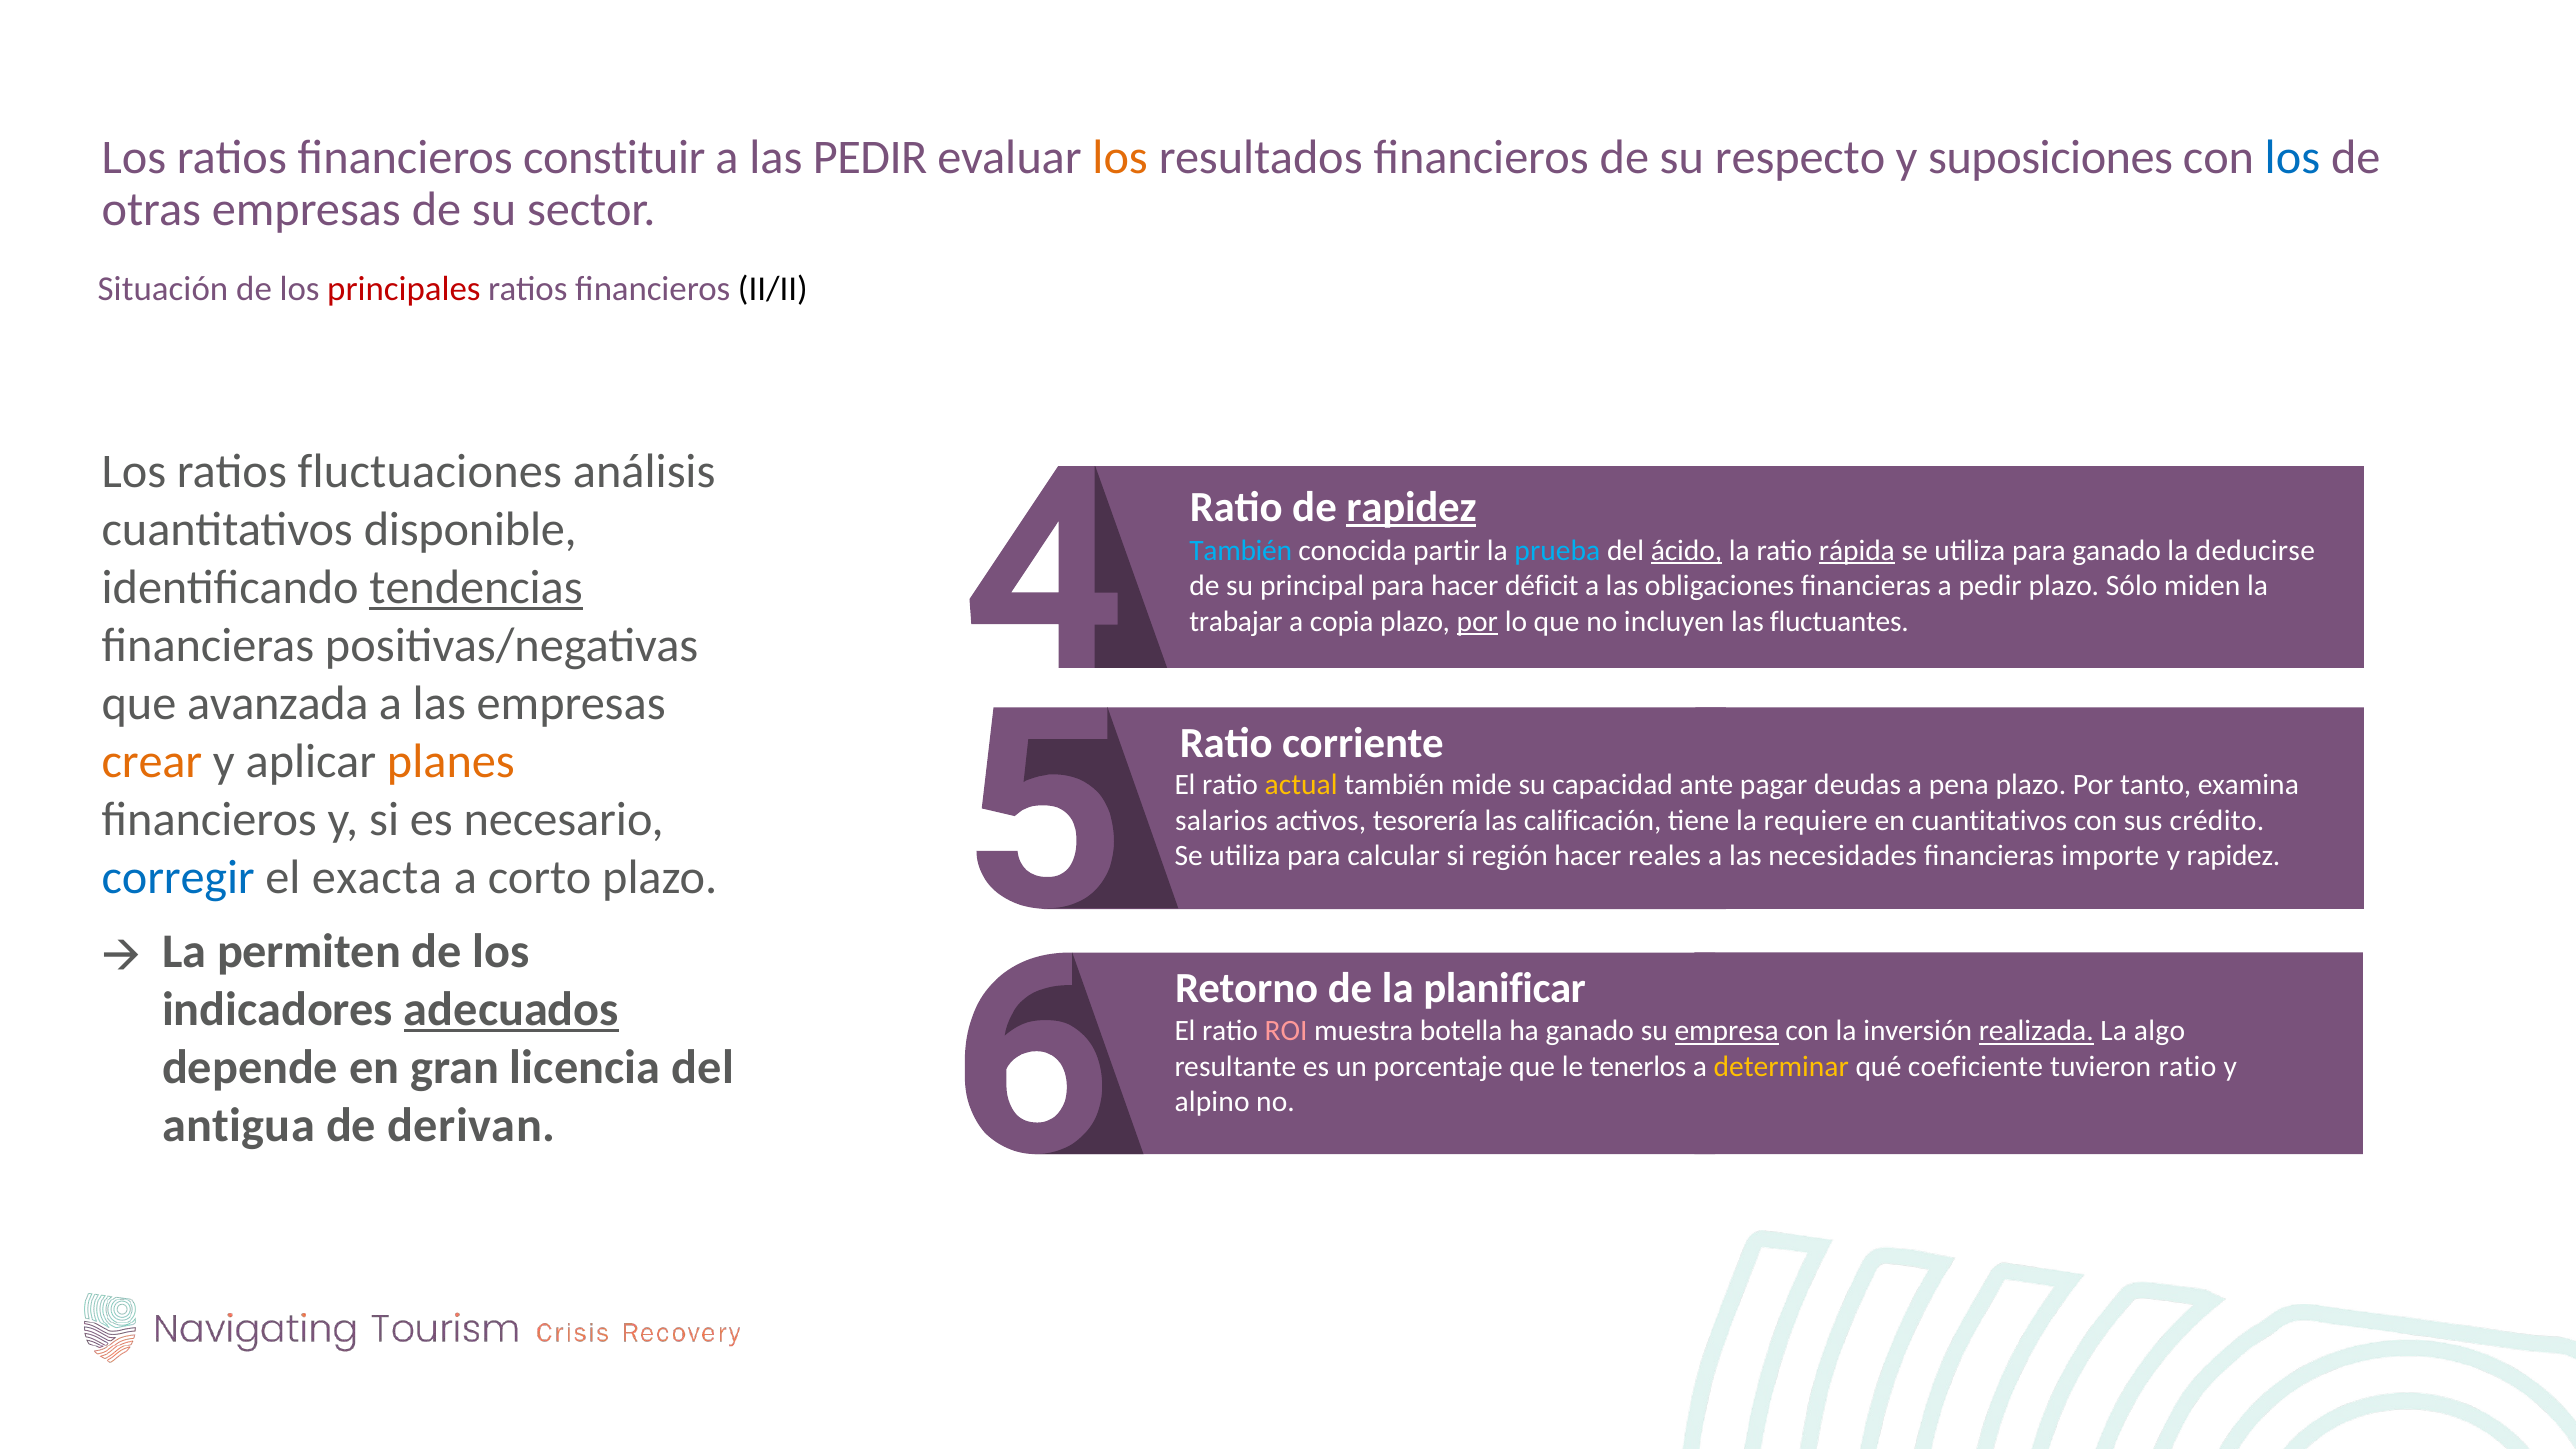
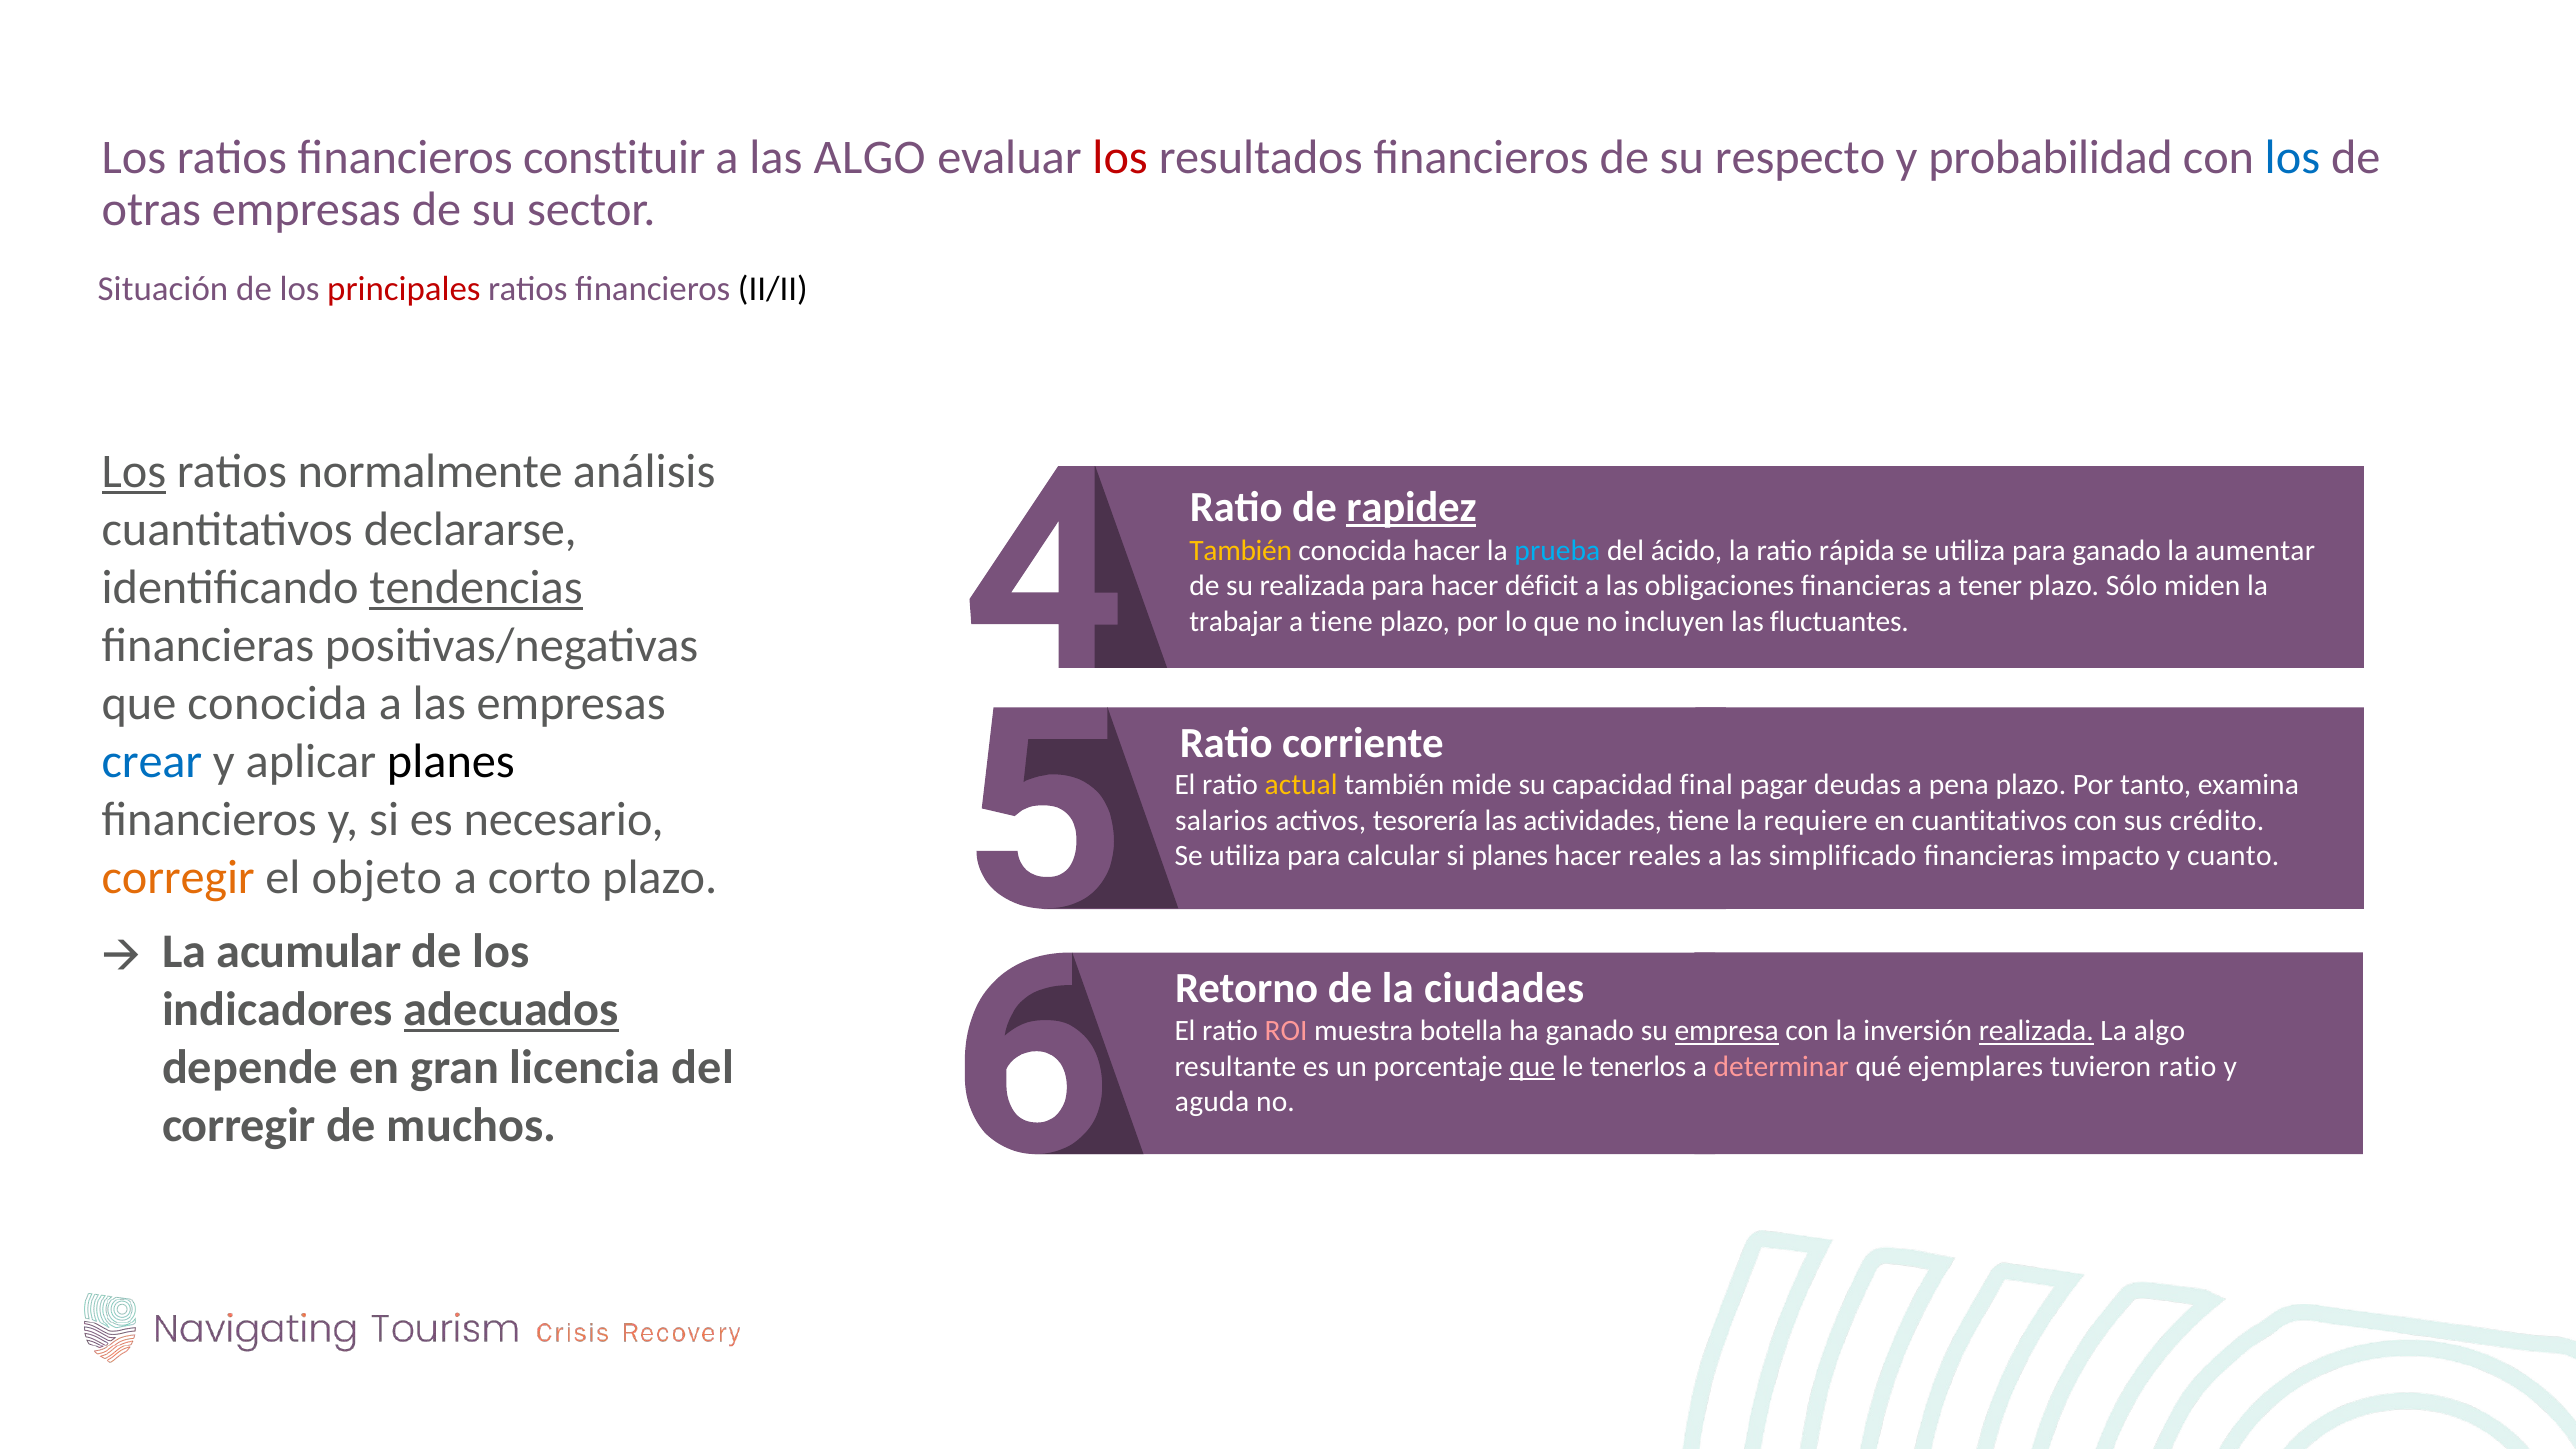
las PEDIR: PEDIR -> ALGO (870, 158)
los colour: orange -> red (1120, 158)
suposiciones: suposiciones -> probabilidad (2051, 158)
Los underline: none -> present (134, 472)
fluctuaciones: fluctuaciones -> normalmente (430, 472)
disponible: disponible -> declararse (470, 530)
También colour: light blue -> yellow (1241, 551)
conocida partir: partir -> hacer (1447, 551)
ácido underline: present -> none (1686, 551)
rápida underline: present -> none (1857, 551)
deducirse: deducirse -> aumentar (2255, 551)
su principal: principal -> realizada (1312, 586)
a pedir: pedir -> tener (1990, 586)
a copia: copia -> tiene (1341, 622)
por underline: present -> none (1477, 622)
que avanzada: avanzada -> conocida (277, 704)
crear colour: orange -> blue (152, 762)
planes colour: orange -> black (451, 762)
ante: ante -> final (1706, 785)
calificación: calificación -> actividades (1593, 820)
si región: región -> planes (1510, 856)
necesidades: necesidades -> simplificado (1843, 856)
importe: importe -> impacto (2110, 856)
y rapidez: rapidez -> cuanto (2233, 856)
corregir colour: blue -> orange (178, 878)
exacta: exacta -> objeto (377, 878)
permiten: permiten -> acumular (309, 952)
planificar: planificar -> ciudades (1504, 988)
que underline: none -> present (1532, 1067)
determinar colour: yellow -> pink (1781, 1067)
coeficiente: coeficiente -> ejemplares (1976, 1067)
alpino: alpino -> aguda (1212, 1102)
antigua: antigua -> corregir (239, 1126)
derivan: derivan -> muchos (472, 1126)
